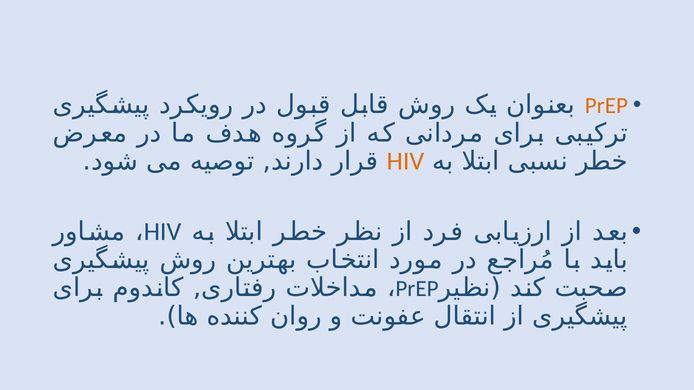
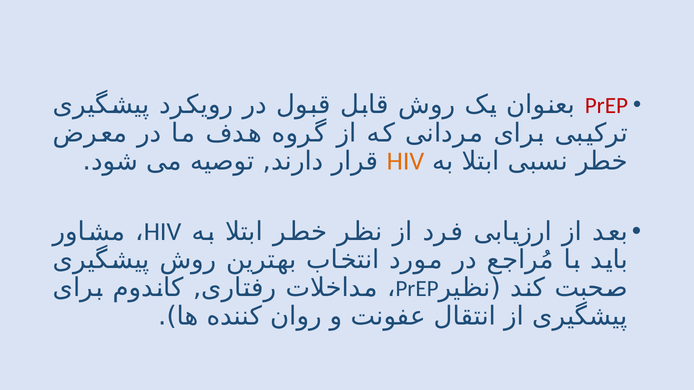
PrEP colour: orange -> red (606, 106)
